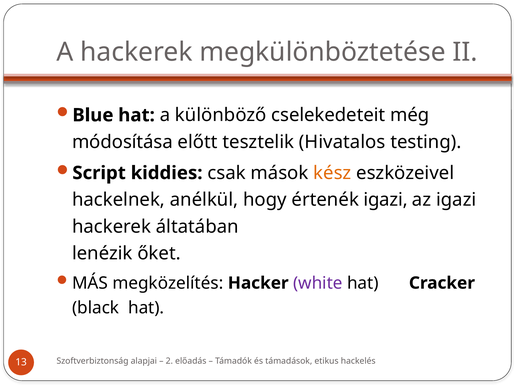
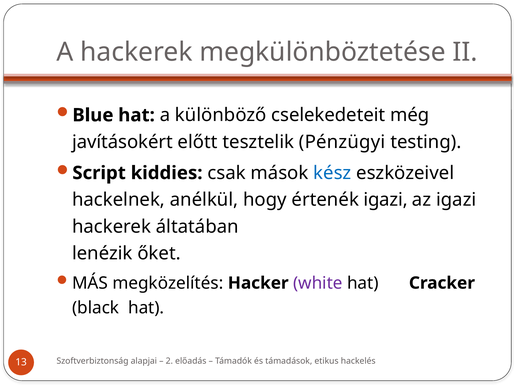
módosítása: módosítása -> javításokért (122, 142)
Hivatalos: Hivatalos -> Pénzügyi (342, 142)
kész colour: orange -> blue (332, 173)
